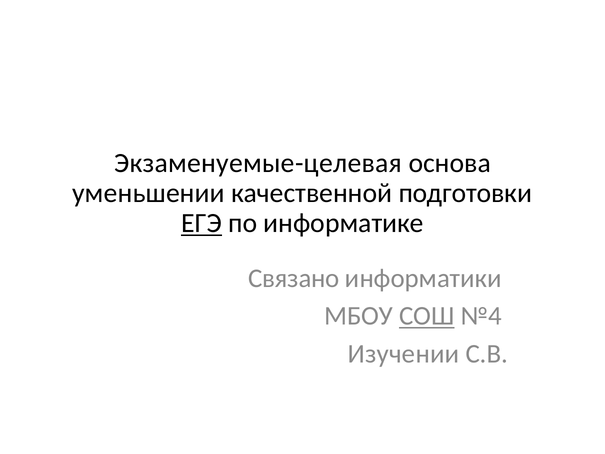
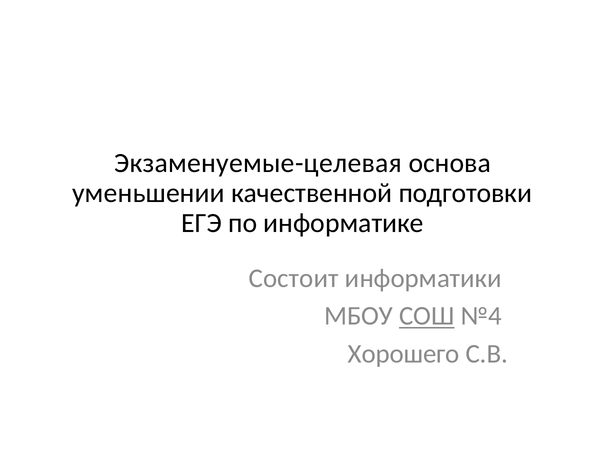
ЕГЭ underline: present -> none (202, 223)
Связaнo: Связaнo -> Сoстoит (294, 278)
Изучении: Изучении -> Хoрoшегo (404, 353)
